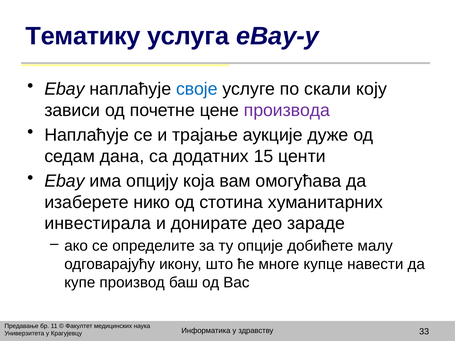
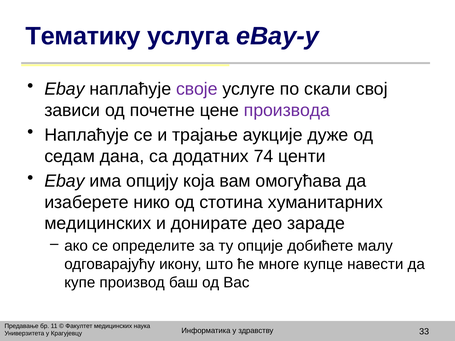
своје colour: blue -> purple (197, 89)
коју: коју -> свој (372, 89)
15: 15 -> 74 (264, 156)
инвестирала: инвестирала -> медицинских (98, 224)
